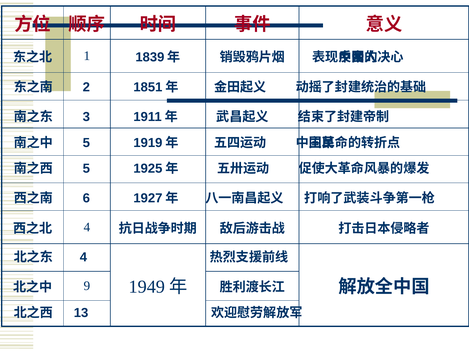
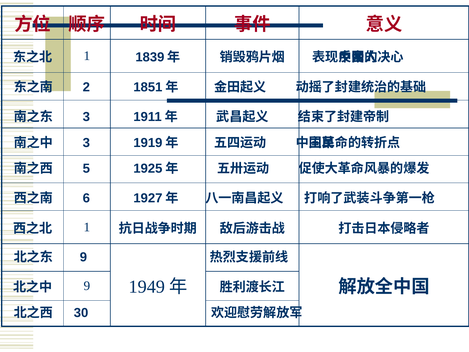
5: 5 -> 3 (86, 143)
4: 4 -> 1 (87, 227)
4: 4 -> 9 (83, 257)
13: 13 -> 30 (81, 312)
